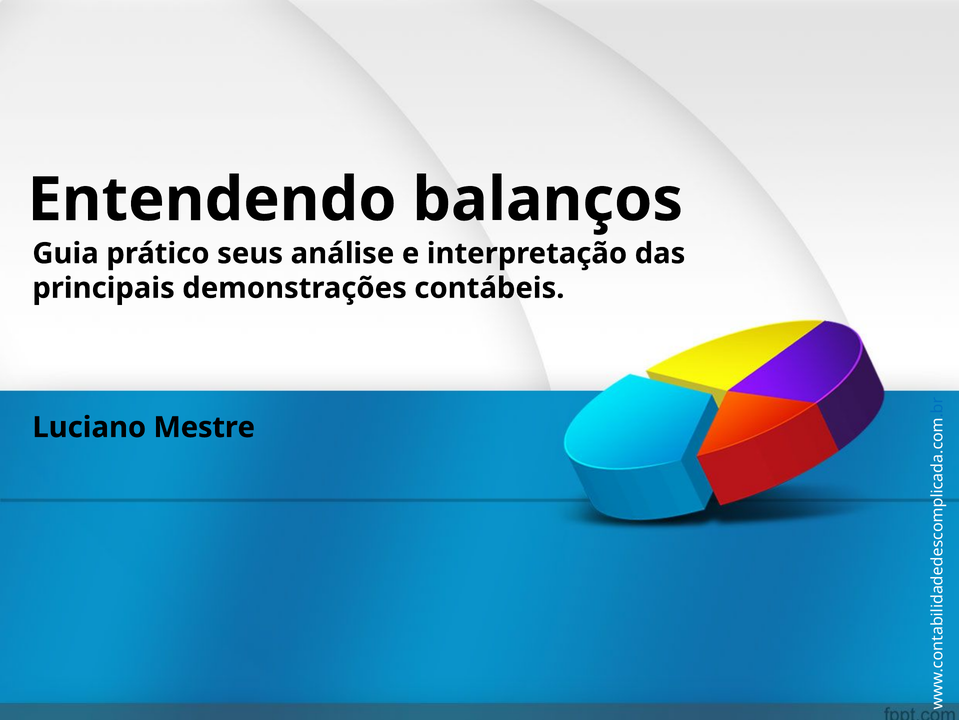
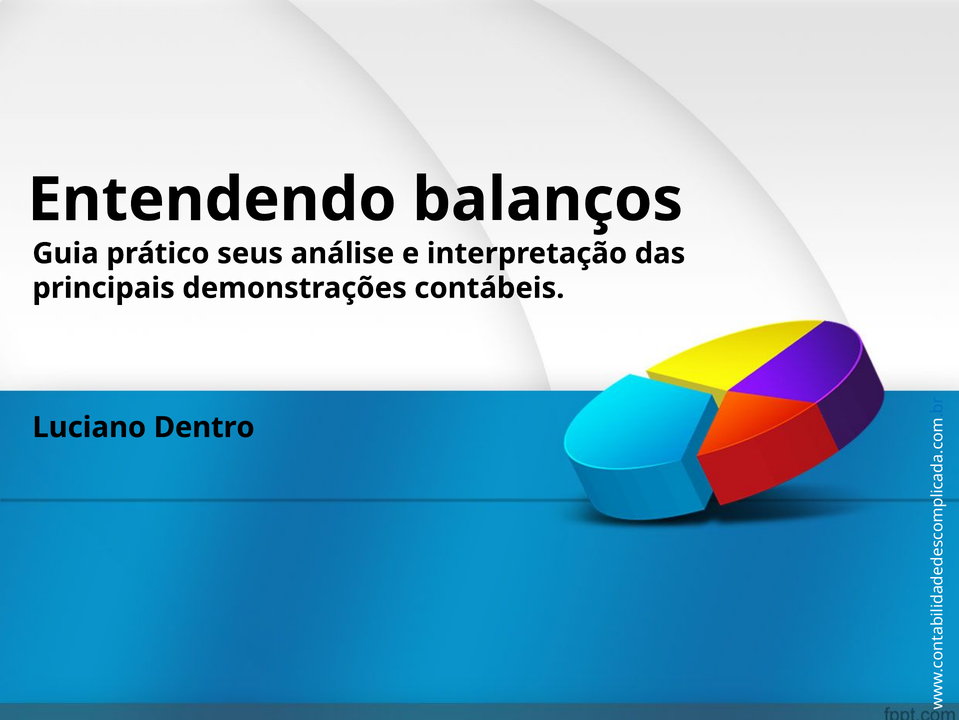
Mestre: Mestre -> Dentro (204, 427)
